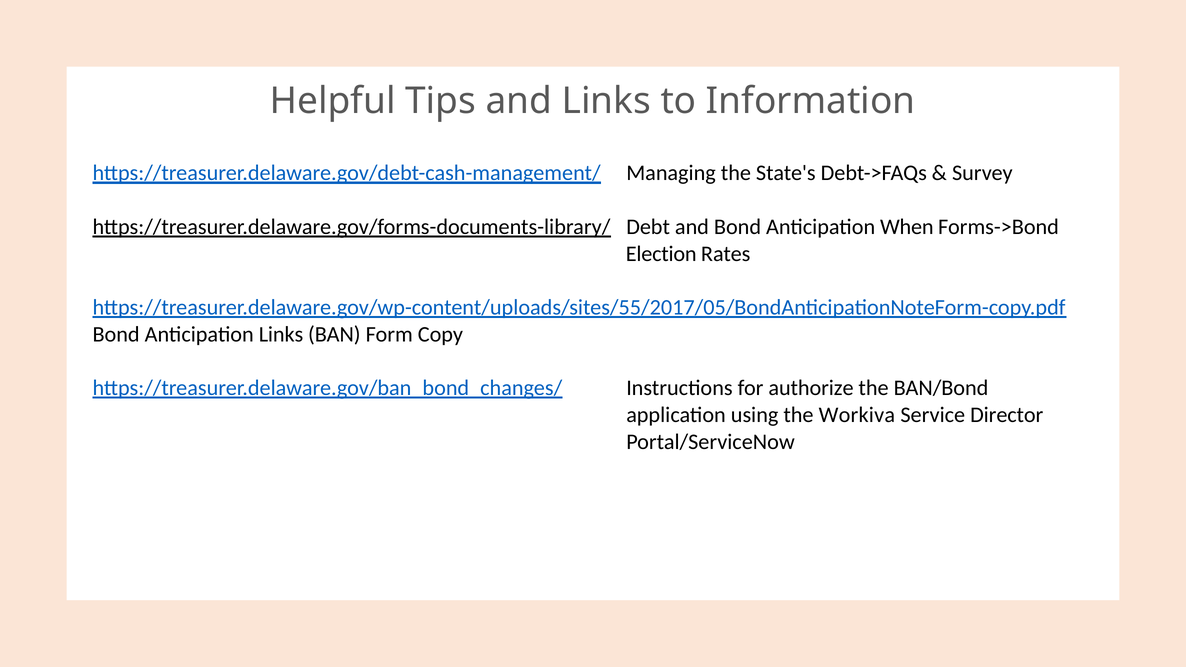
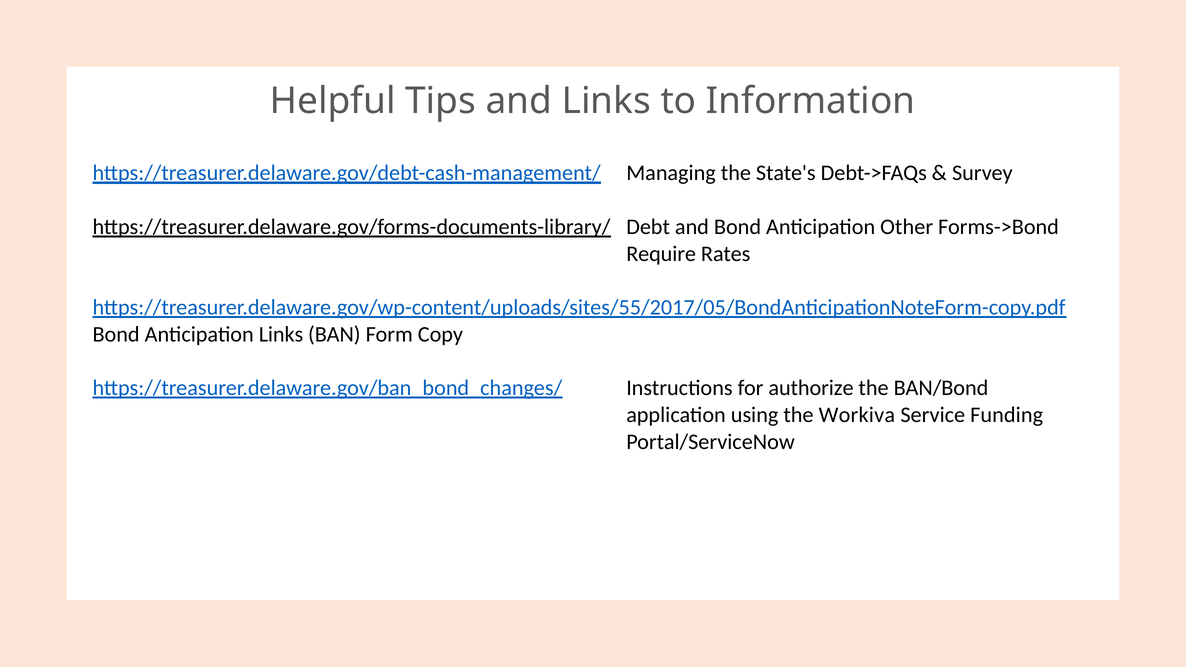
When: When -> Other (907, 227)
Election: Election -> Require (661, 254)
Director: Director -> Funding (1007, 415)
